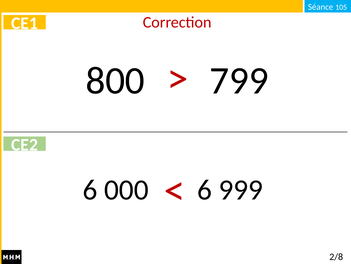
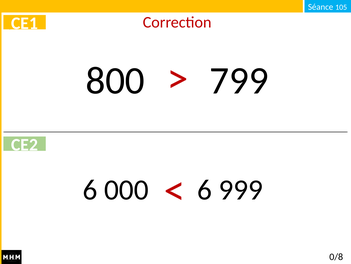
2/8: 2/8 -> 0/8 (336, 256)
